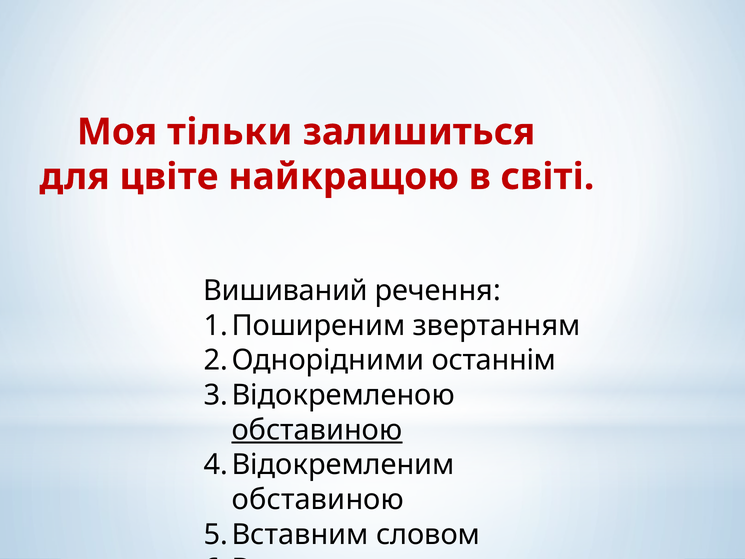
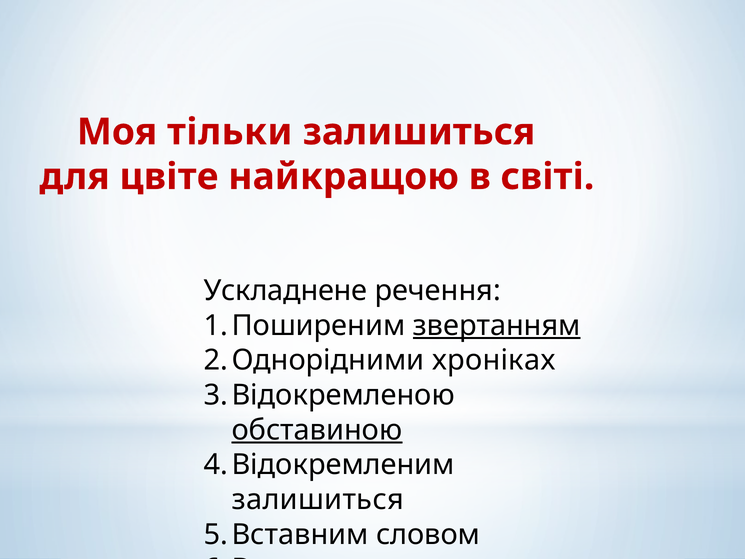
Вишиваний: Вишиваний -> Ускладнене (286, 291)
звертанням underline: none -> present (497, 325)
останнім: останнім -> хроніках (494, 360)
обставиною: обставиною -> залишиться (318, 499)
